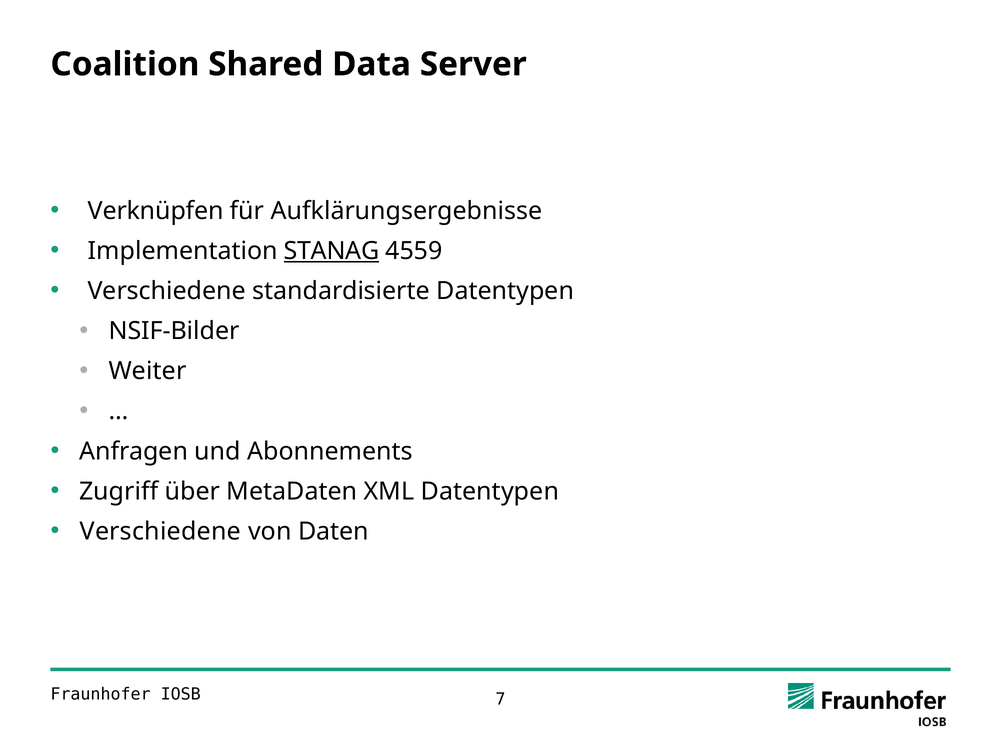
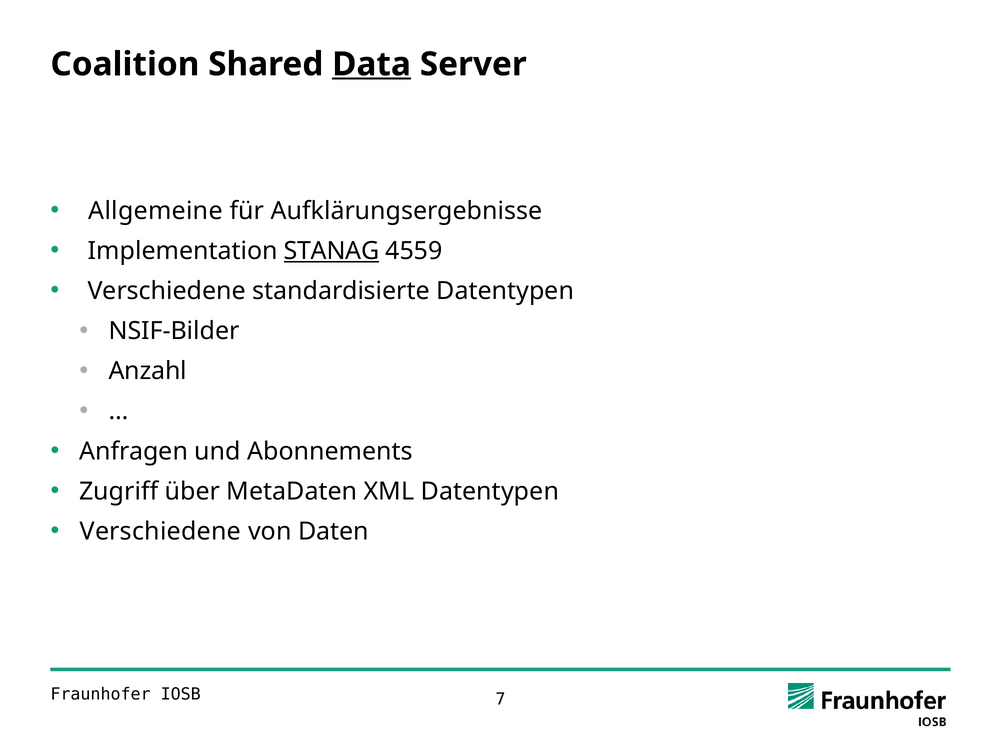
Data underline: none -> present (371, 64)
Verknüpfen: Verknüpfen -> Allgemeine (156, 211)
Weiter: Weiter -> Anzahl (148, 371)
